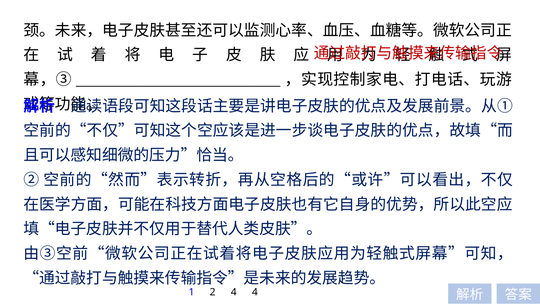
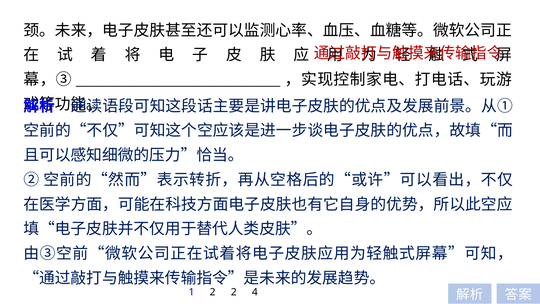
2 4: 4 -> 2 (234, 292)
